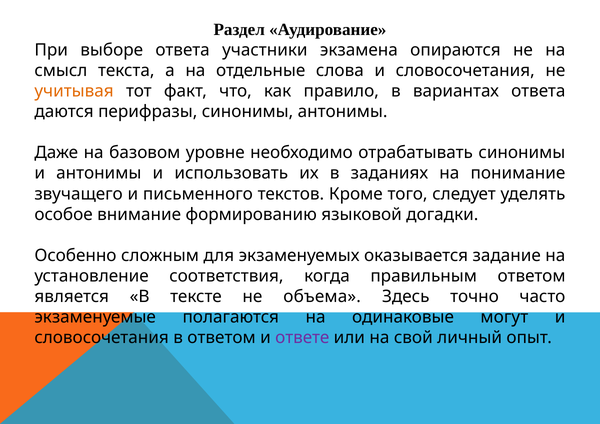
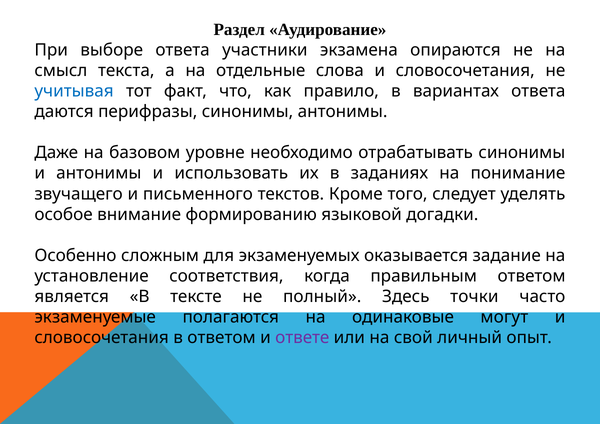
учитывая colour: orange -> blue (74, 91)
объема: объема -> полный (322, 297)
точно: точно -> точки (474, 297)
